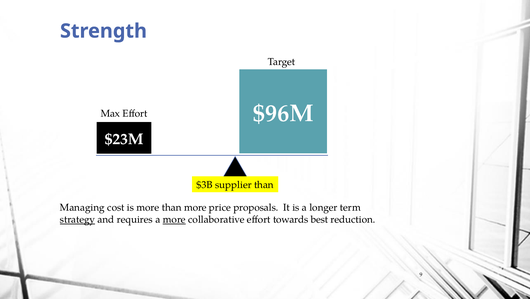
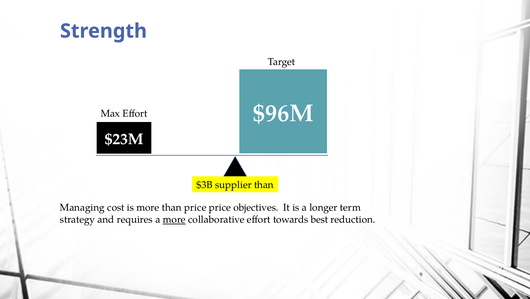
than more: more -> price (195, 207)
proposals: proposals -> objectives (256, 207)
strategy underline: present -> none (78, 219)
